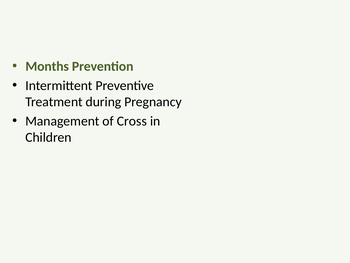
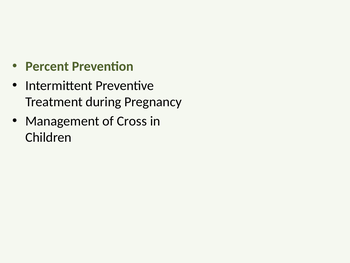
Months: Months -> Percent (47, 66)
